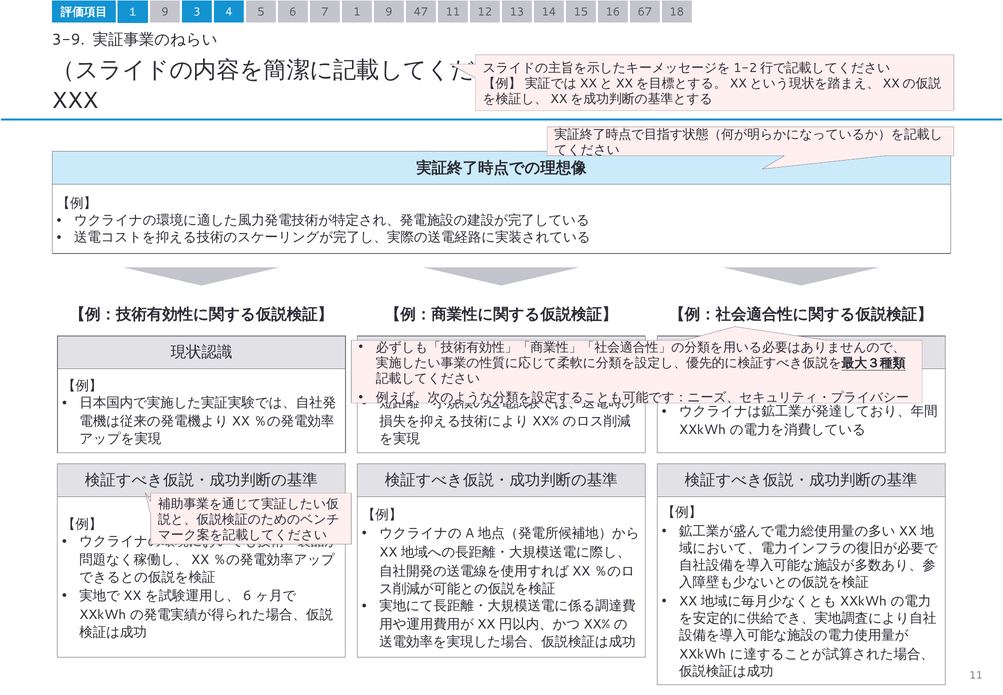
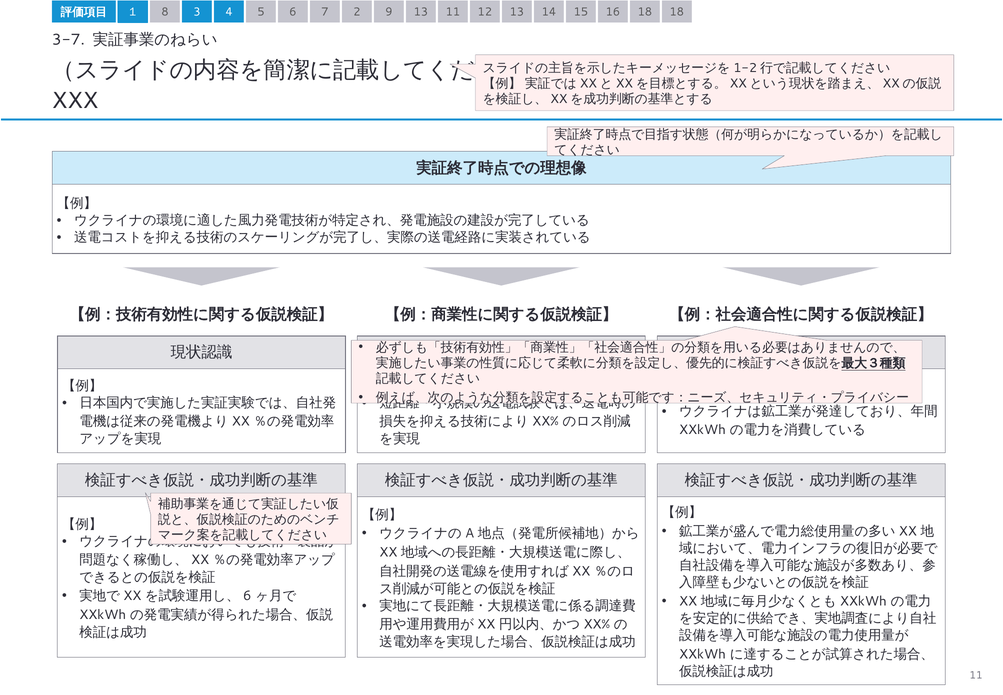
１ 9: 9 -> 8 (165, 12)
1: 1 -> 2 (357, 12)
9 47: 47 -> 13 (421, 12)
16 67: 67 -> 18 (645, 12)
3-9: 3-9 -> 3-7 (68, 40)
